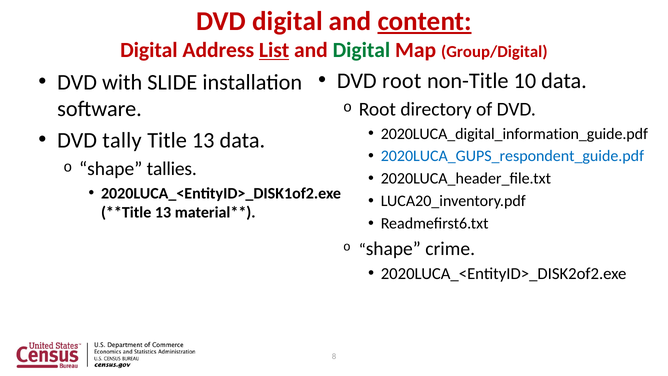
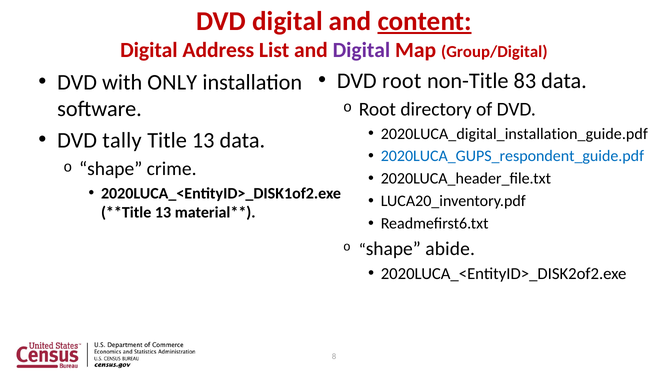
List underline: present -> none (274, 50)
Digital colour: green -> purple (361, 50)
10: 10 -> 83 (525, 81)
SLIDE: SLIDE -> ONLY (172, 82)
2020LUCA_digital_information_guide.pdf: 2020LUCA_digital_information_guide.pdf -> 2020LUCA_digital_installation_guide.pdf (514, 134)
tallies: tallies -> crime (172, 169)
crime: crime -> abide (450, 249)
